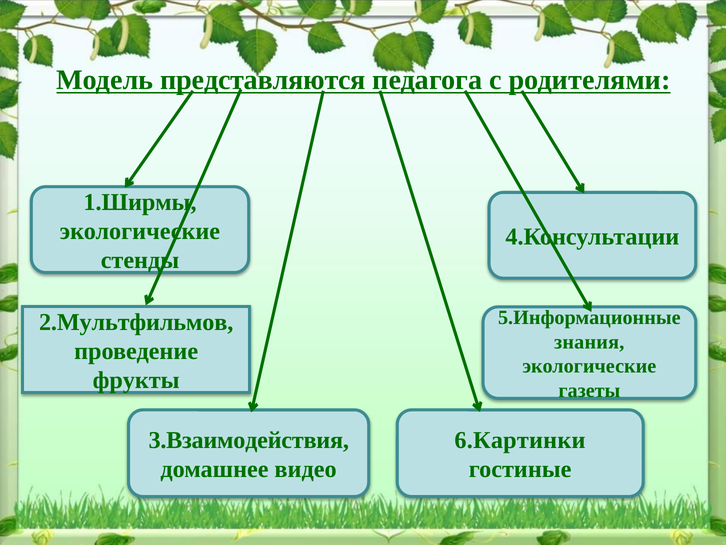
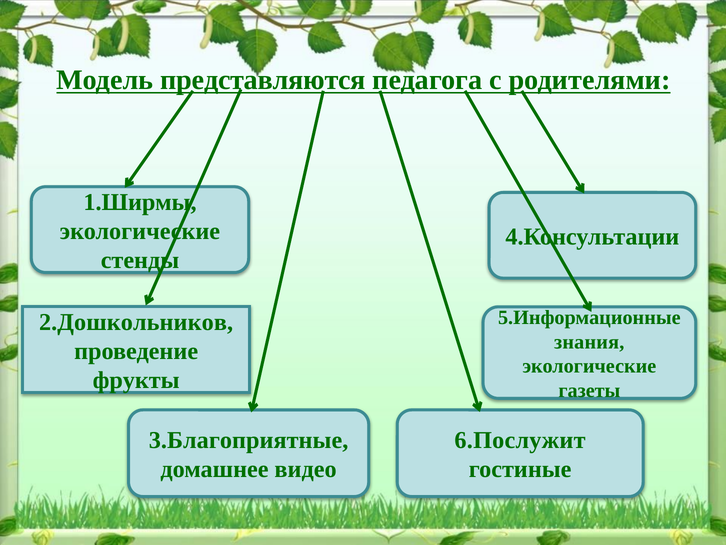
2.Мультфильмов: 2.Мультфильмов -> 2.Дошкольников (136, 322)
3.Взаимодействия: 3.Взаимодействия -> 3.Благоприятные (249, 440)
6.Картинки: 6.Картинки -> 6.Послужит (520, 440)
